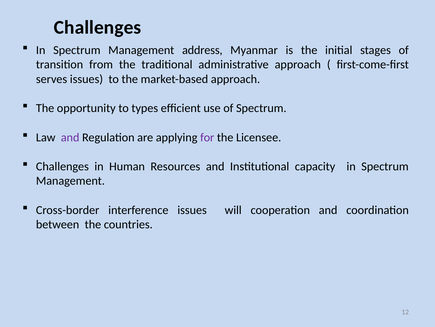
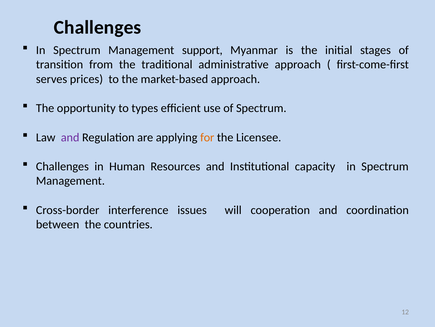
address: address -> support (202, 50)
serves issues: issues -> prices (86, 79)
for colour: purple -> orange (207, 137)
